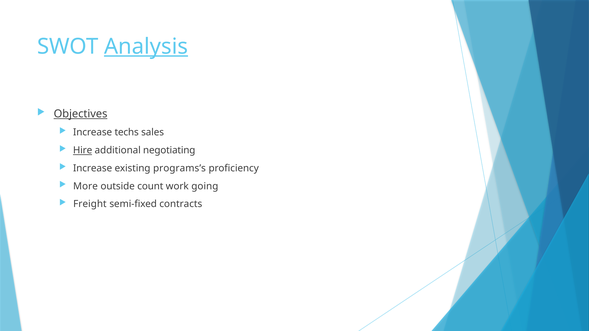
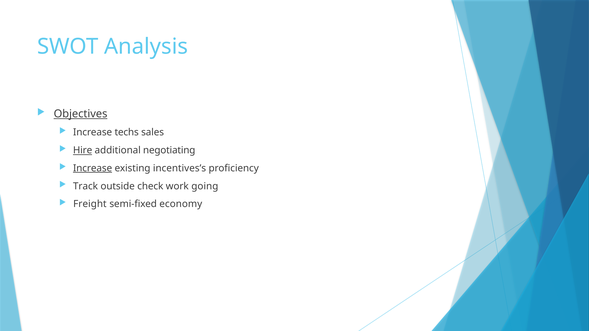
Analysis underline: present -> none (146, 46)
Increase underline: none -> present (93, 168)
programs’s: programs’s -> incentives’s (179, 168)
More: More -> Track (85, 186)
count: count -> check (150, 186)
contracts: contracts -> economy (181, 204)
